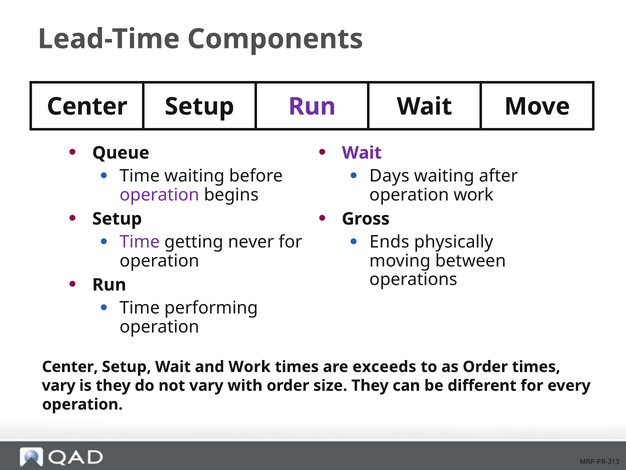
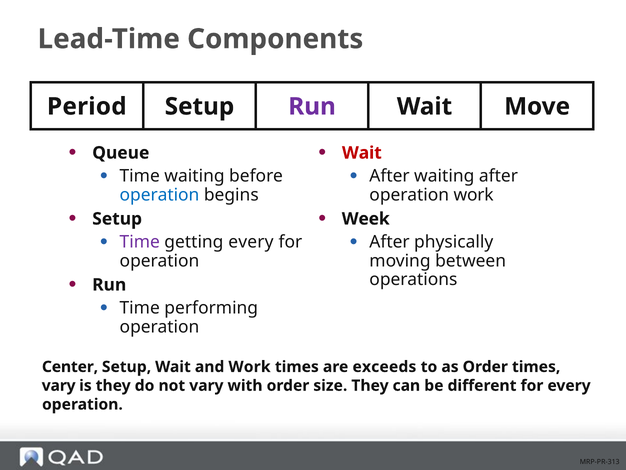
Center: Center -> Period (87, 106)
Wait colour: purple -> red (362, 153)
Days: Days -> After (390, 176)
operation colour: purple -> blue (159, 195)
Gross: Gross -> Week (366, 219)
getting never: never -> every (251, 242)
Ends: Ends -> After (390, 242)
